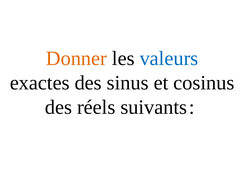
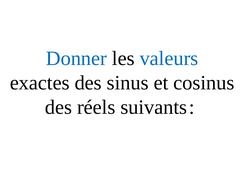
Donner colour: orange -> blue (76, 58)
